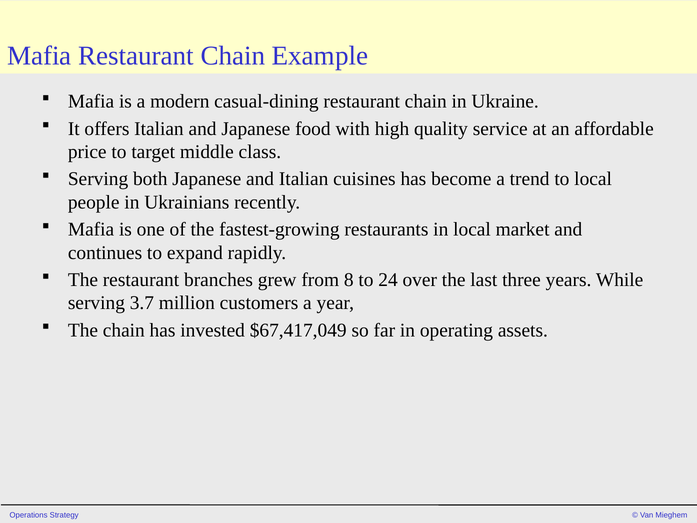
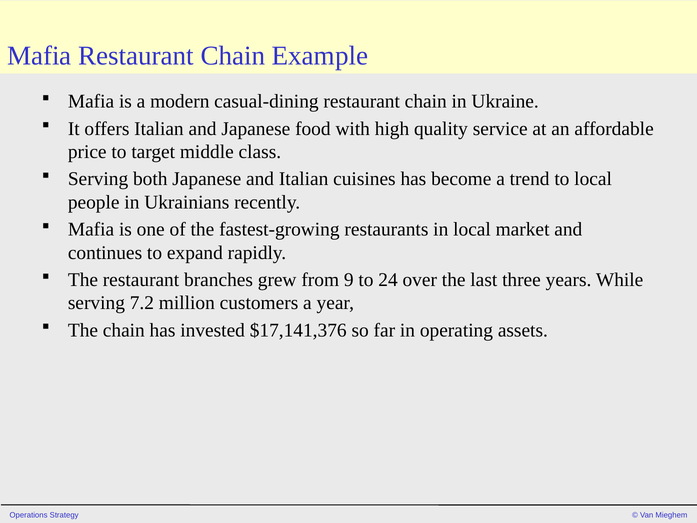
8: 8 -> 9 (349, 280)
3.7: 3.7 -> 7.2 (142, 303)
$67,417,049: $67,417,049 -> $17,141,376 (298, 330)
